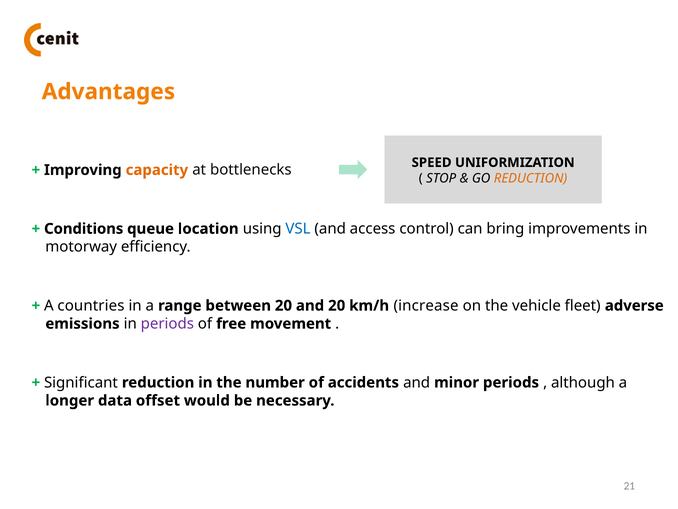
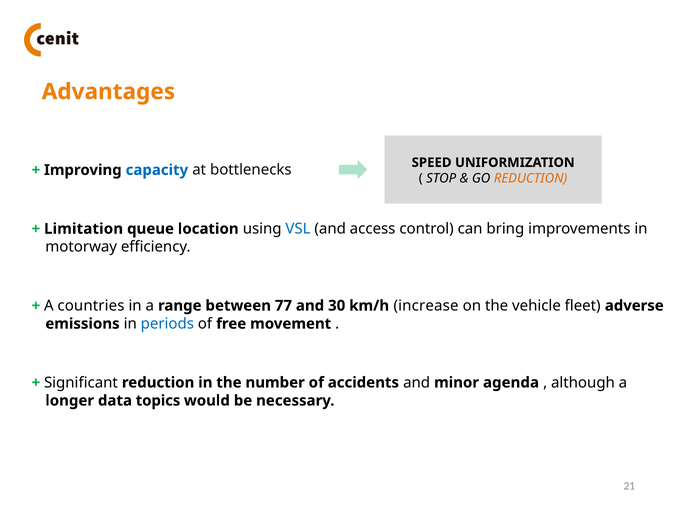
capacity colour: orange -> blue (157, 170)
Conditions: Conditions -> Limitation (84, 229)
between 20: 20 -> 77 (283, 305)
and 20: 20 -> 30 (337, 305)
periods colour: purple -> blue (167, 323)
minor periods: periods -> agenda (511, 382)
offset: offset -> topics (158, 400)
